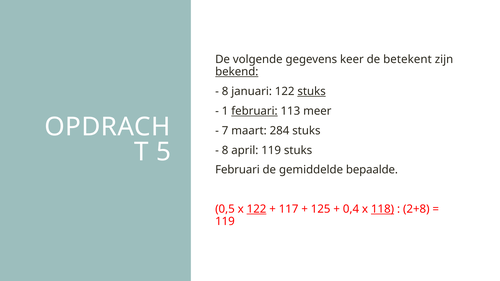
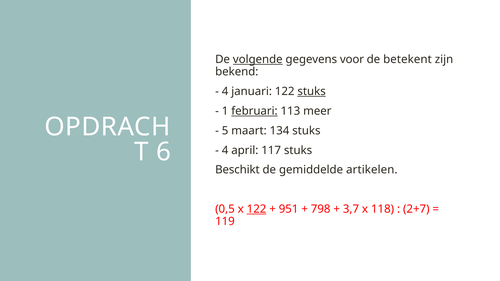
volgende underline: none -> present (258, 59)
keer: keer -> voor (352, 59)
bekend underline: present -> none (237, 72)
8: 8 -> 4 (225, 91)
7: 7 -> 5 (225, 131)
284: 284 -> 134 (280, 131)
5: 5 -> 6 (164, 152)
8: 8 -> 4 (225, 150)
april 119: 119 -> 117 (271, 150)
Februari: Februari -> Beschikt (237, 170)
bepaalde: bepaalde -> artikelen (372, 170)
117: 117 -> 951 (289, 209)
125: 125 -> 798 (321, 209)
0,4: 0,4 -> 3,7 (351, 209)
118 underline: present -> none (383, 209)
2+8: 2+8 -> 2+7 (416, 209)
